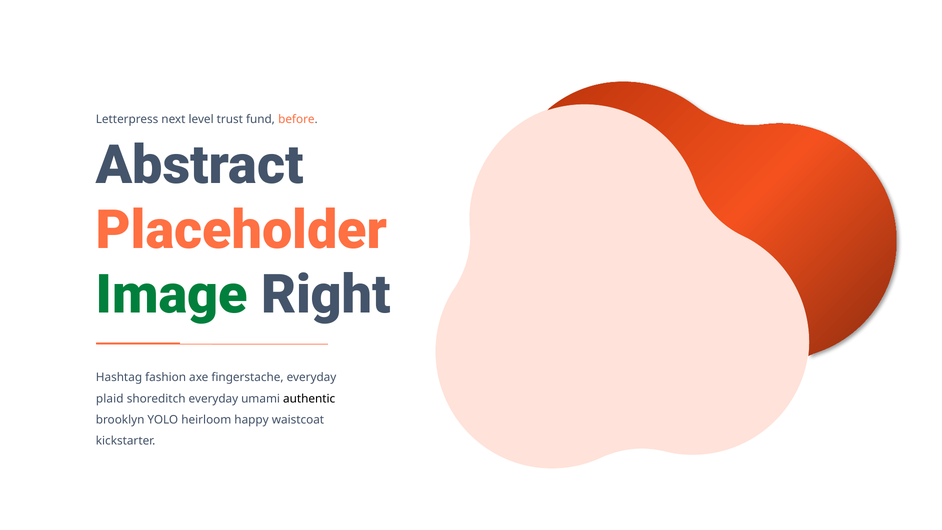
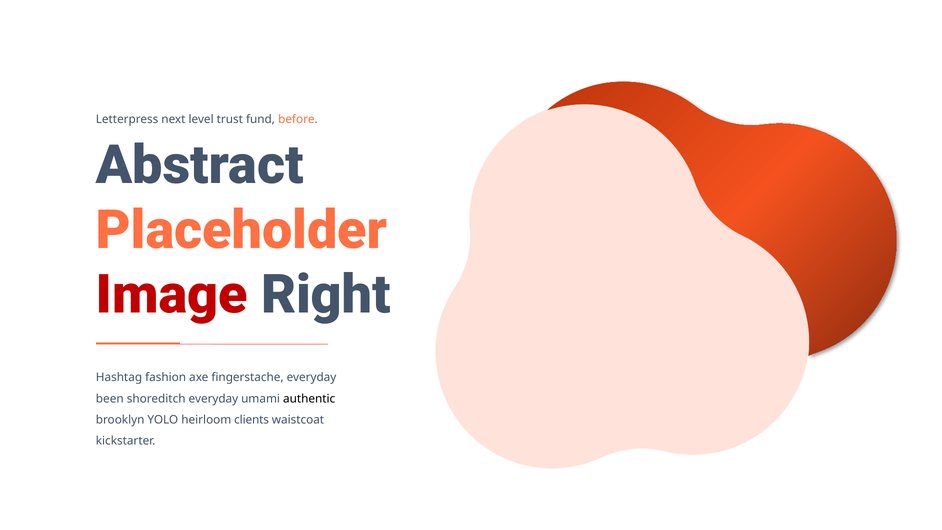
Image colour: green -> red (172, 295)
plaid: plaid -> been (110, 399)
happy: happy -> clients (252, 420)
